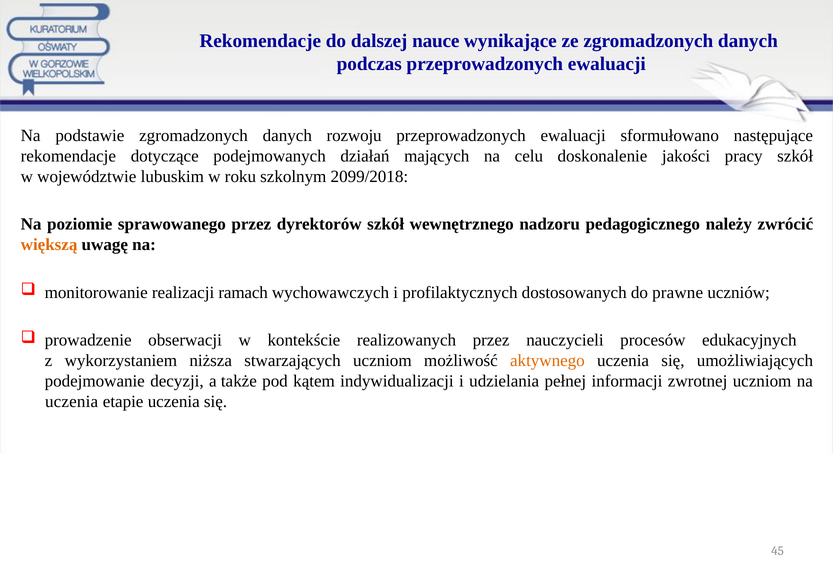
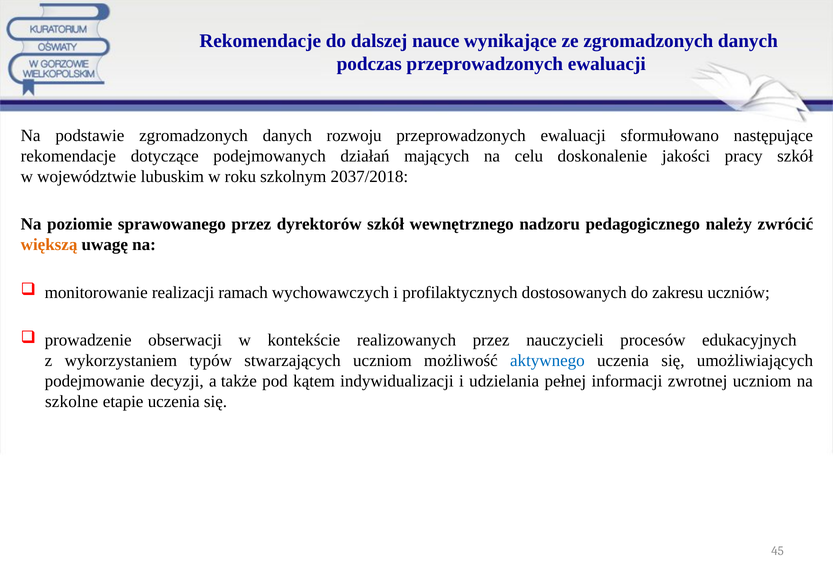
2099/2018: 2099/2018 -> 2037/2018 (369, 176)
prawne: prawne -> zakresu (678, 292)
niższa: niższa -> typów (211, 361)
aktywnego colour: orange -> blue (547, 361)
uczenia: uczenia -> szkolne (72, 401)
